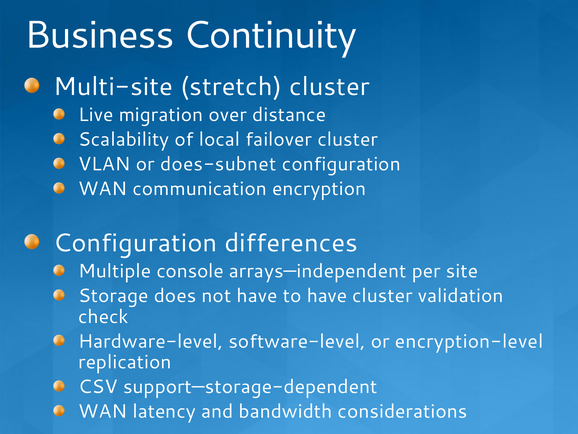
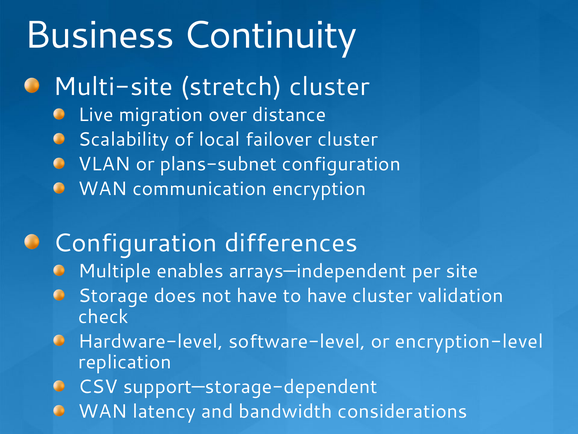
does-subnet: does-subnet -> plans-subnet (218, 164)
console: console -> enables (190, 271)
